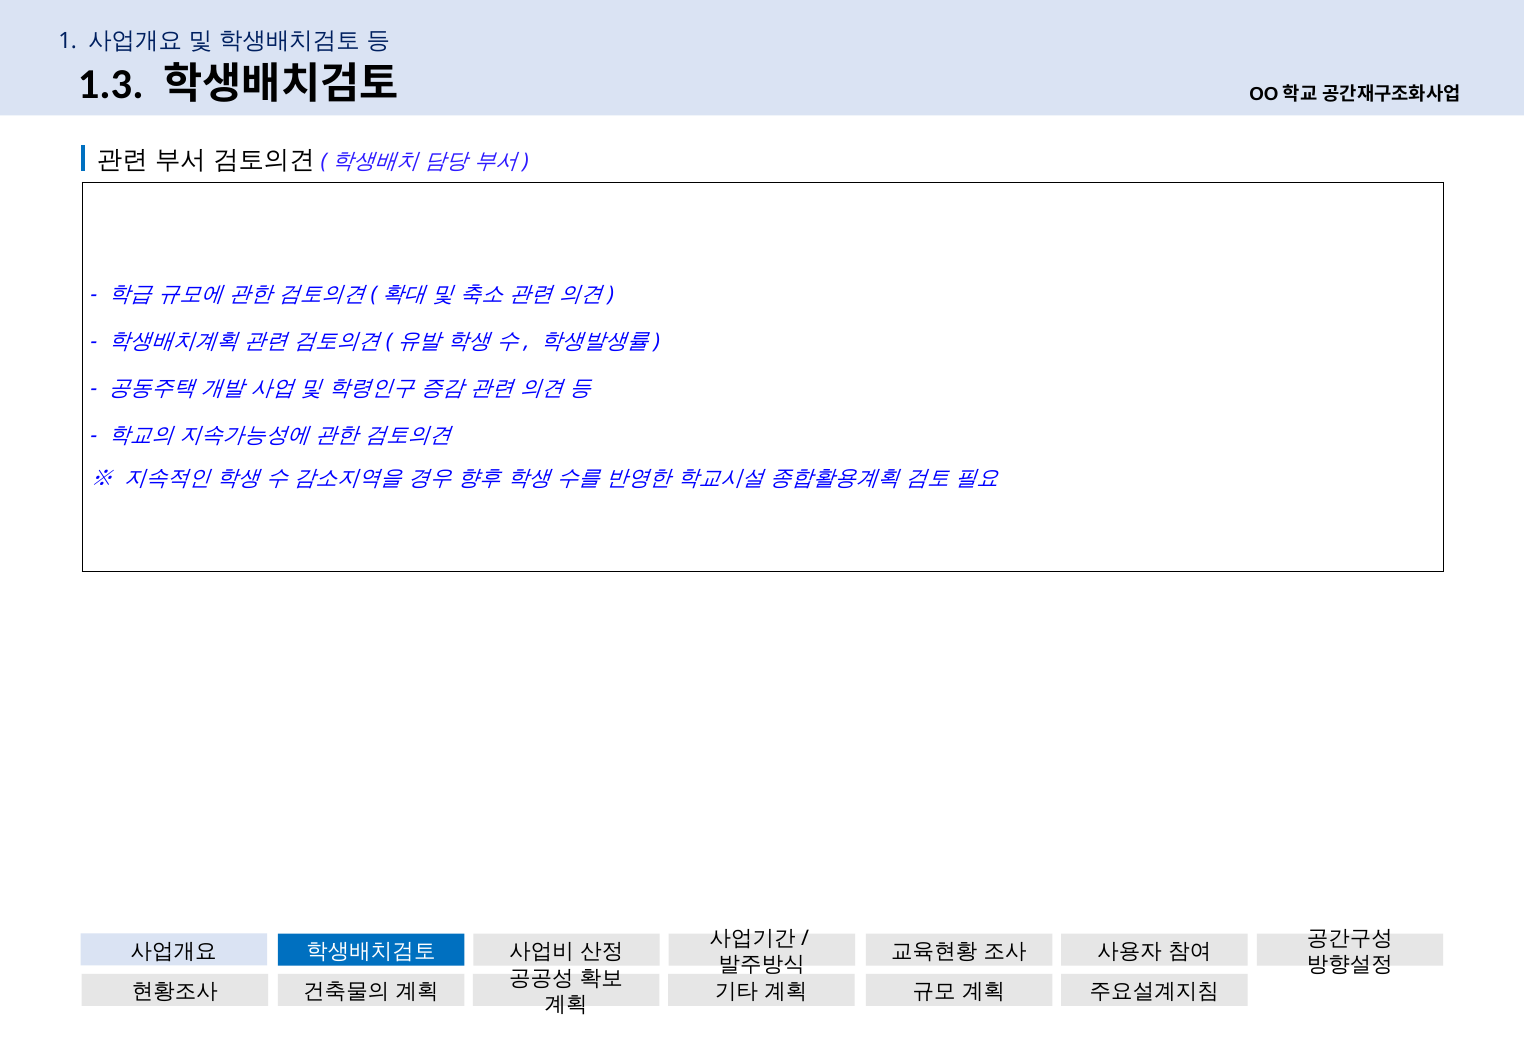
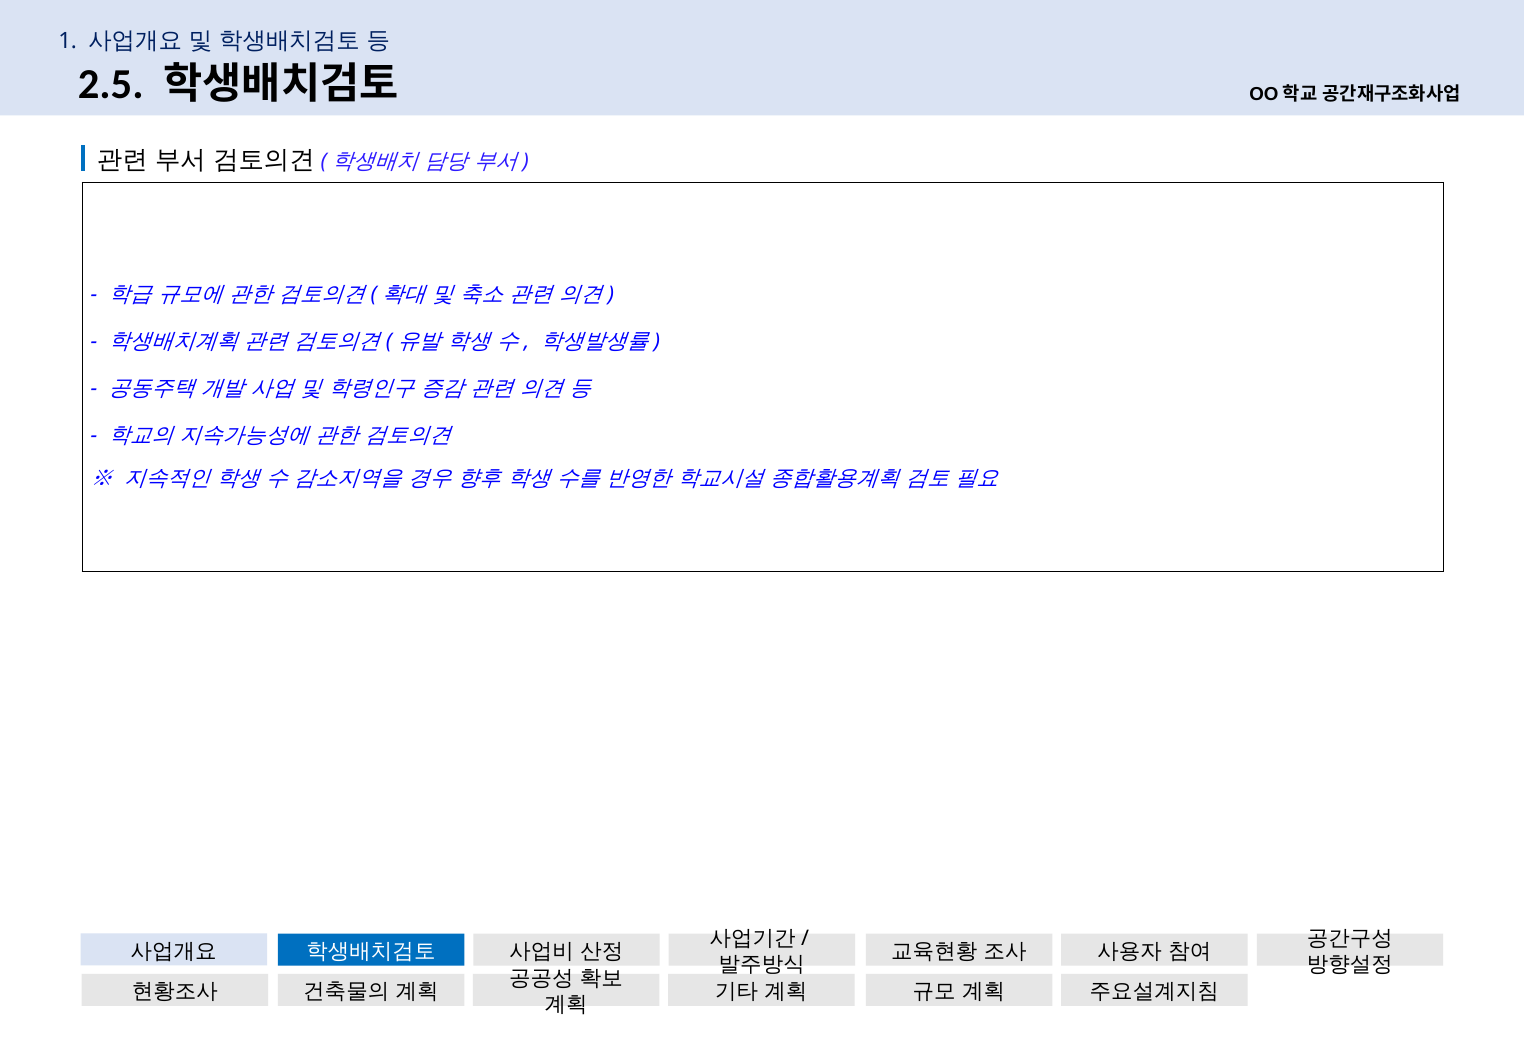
1.3: 1.3 -> 2.5 (111, 84)
